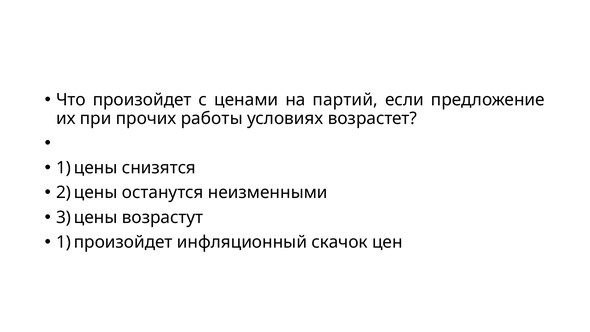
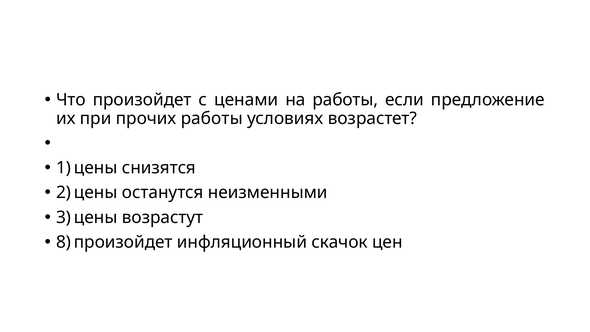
на партий: партий -> работы (345, 100)
1: 1 -> 8 (64, 242)
